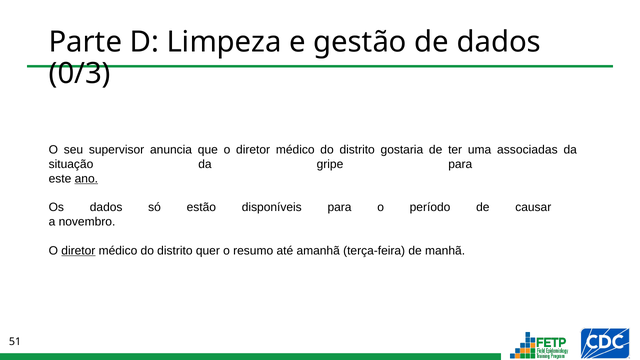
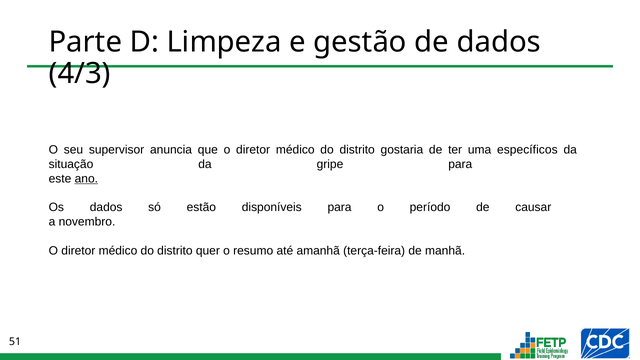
0/3: 0/3 -> 4/3 (80, 74)
associadas: associadas -> específicos (527, 150)
diretor underline: present -> none (78, 251)
